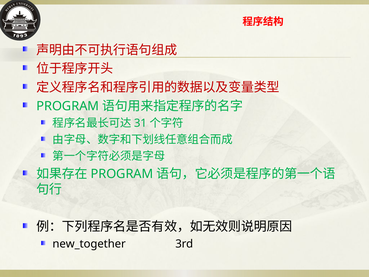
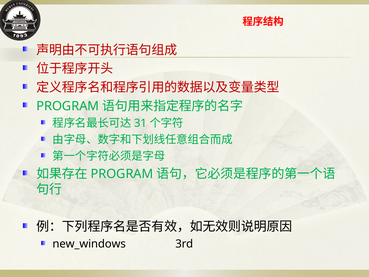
new_together: new_together -> new_windows (89, 244)
